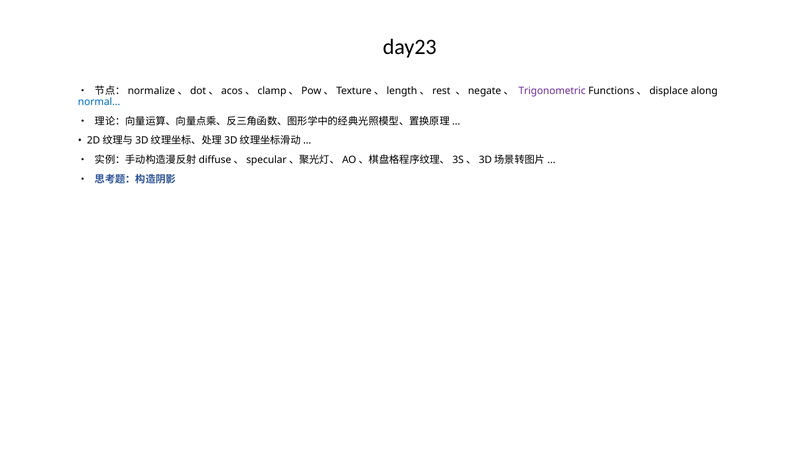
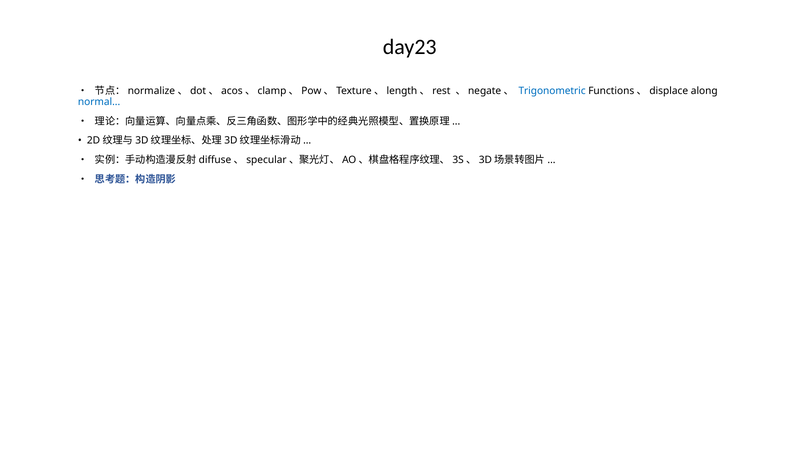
Trigonometric colour: purple -> blue (552, 91)
